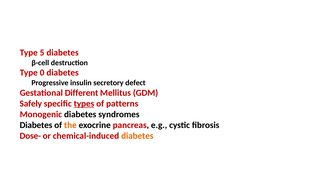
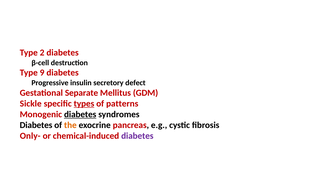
5: 5 -> 2 (42, 53)
0: 0 -> 9 (42, 73)
Different: Different -> Separate (82, 93)
Safely: Safely -> Sickle (31, 104)
diabetes underline: none -> present (80, 115)
Dose-: Dose- -> Only- (30, 136)
diabetes colour: orange -> purple (137, 136)
